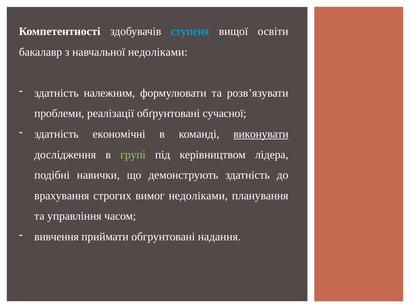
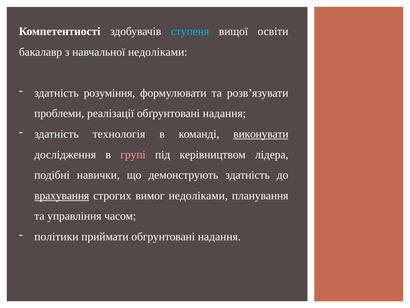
належним: належним -> розуміння (109, 93)
обґрунтовані сучасної: сучасної -> надання (224, 113)
економічні: економічні -> технологія (119, 134)
групі colour: light green -> pink (133, 154)
врахування underline: none -> present (62, 195)
вивчення: вивчення -> політики (56, 236)
